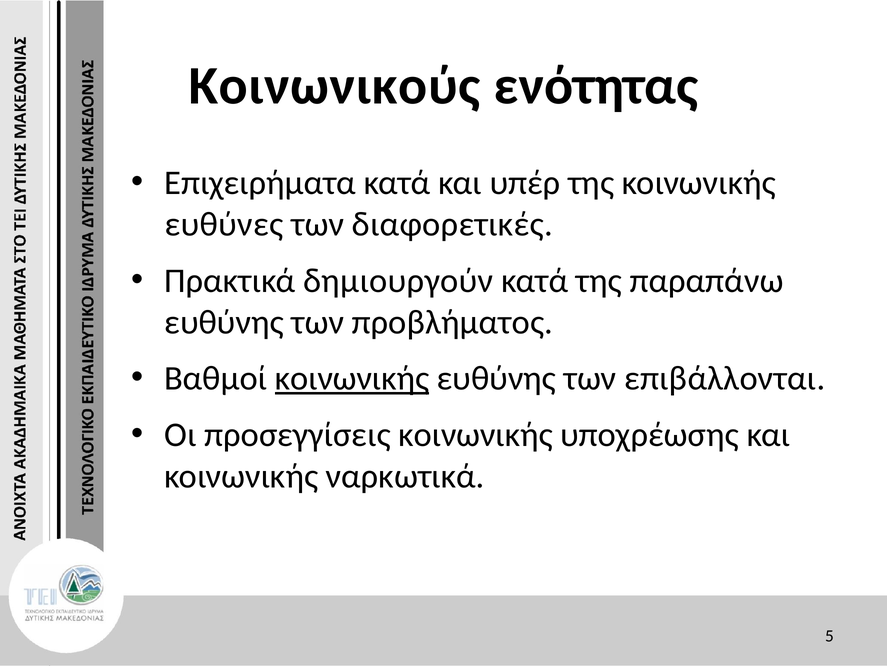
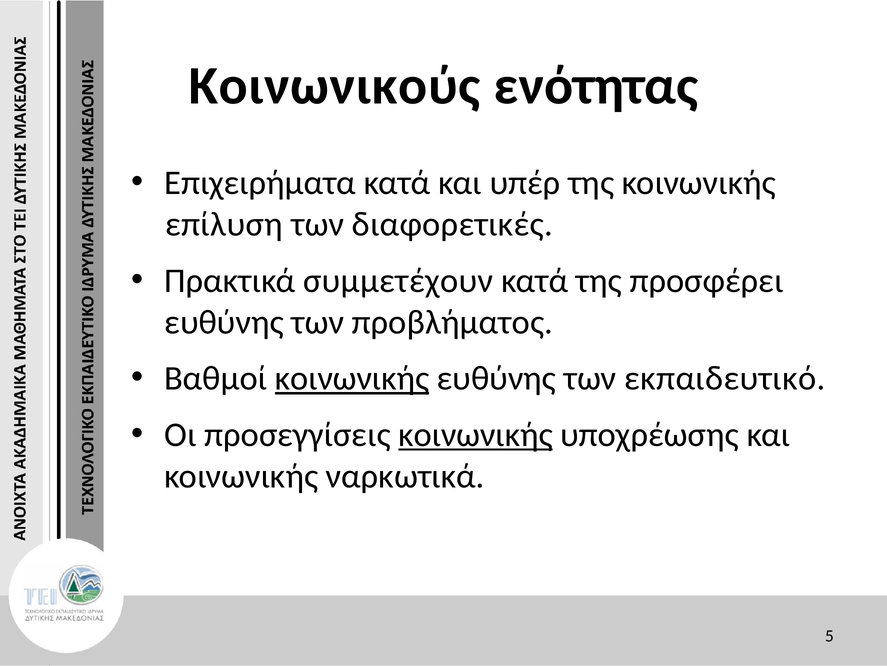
ευθύνες: ευθύνες -> επίλυση (224, 224)
δημιουργούν: δημιουργούν -> συμμετέχουν (398, 280)
παραπάνω: παραπάνω -> προσφέρει (707, 280)
επιβάλλονται: επιβάλλονται -> εκπαιδευτικό (725, 378)
κοινωνικής underline: none -> present (476, 434)
